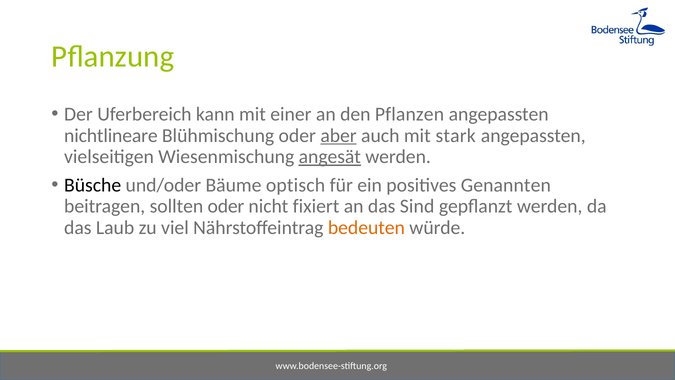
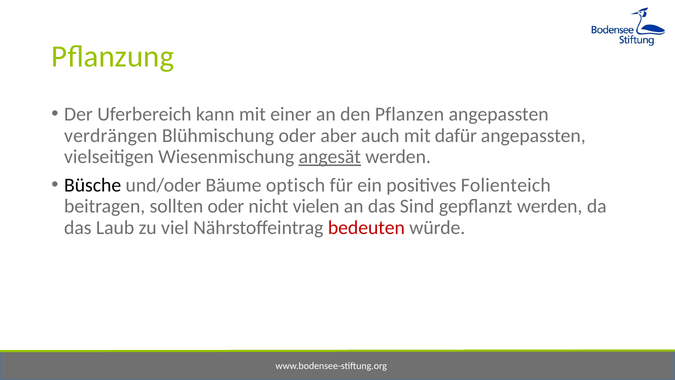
nichtlineare: nichtlineare -> verdrängen (111, 135)
aber underline: present -> none (339, 135)
stark: stark -> dafür (456, 135)
Genannten: Genannten -> Folienteich (506, 185)
fixiert: fixiert -> vielen (316, 206)
bedeuten colour: orange -> red (366, 227)
